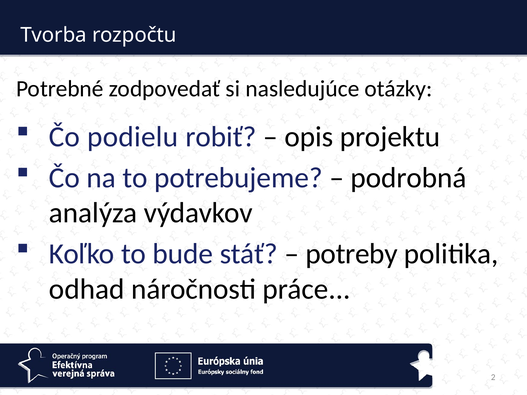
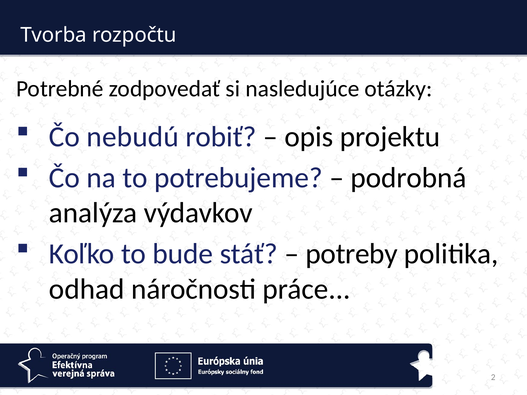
podielu: podielu -> nebudú (133, 137)
